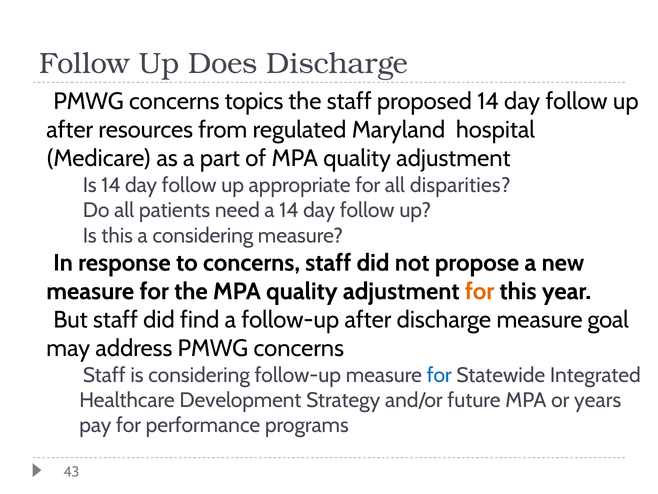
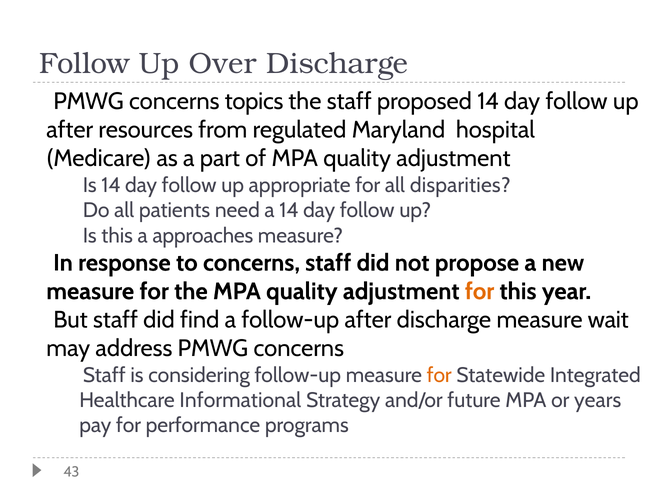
Does: Does -> Over (223, 63)
a considering: considering -> approaches (203, 236)
goal: goal -> wait (608, 320)
for colour: blue -> orange (439, 375)
Development: Development -> Informational (240, 400)
